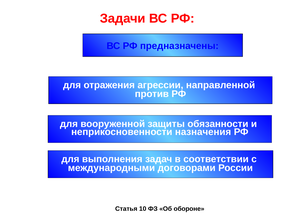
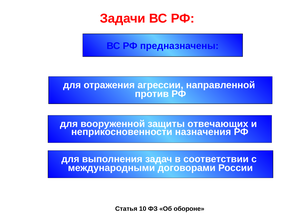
обязанности: обязанности -> отвечающих (218, 124)
